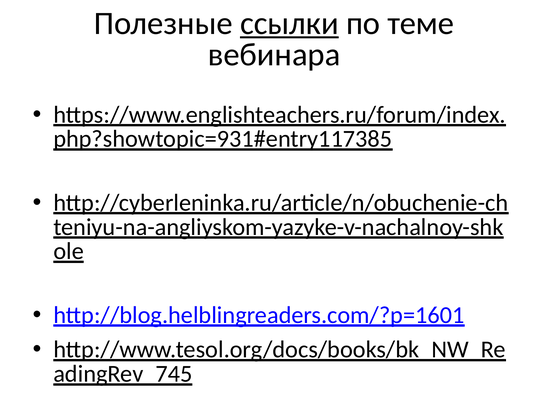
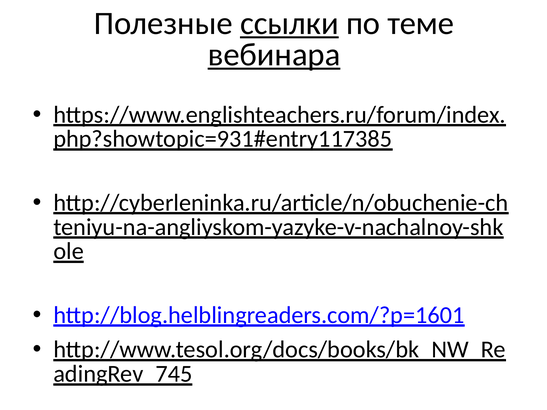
вебинара underline: none -> present (274, 55)
